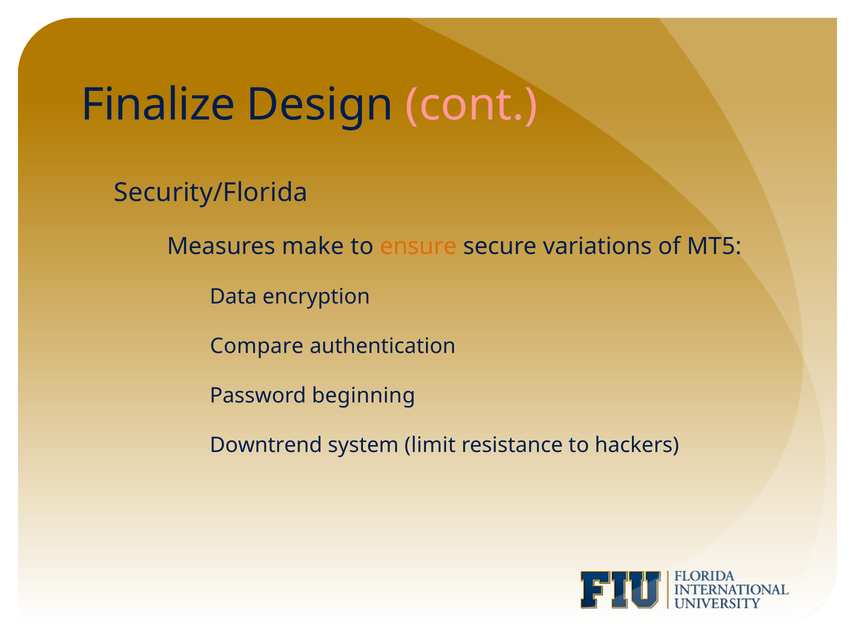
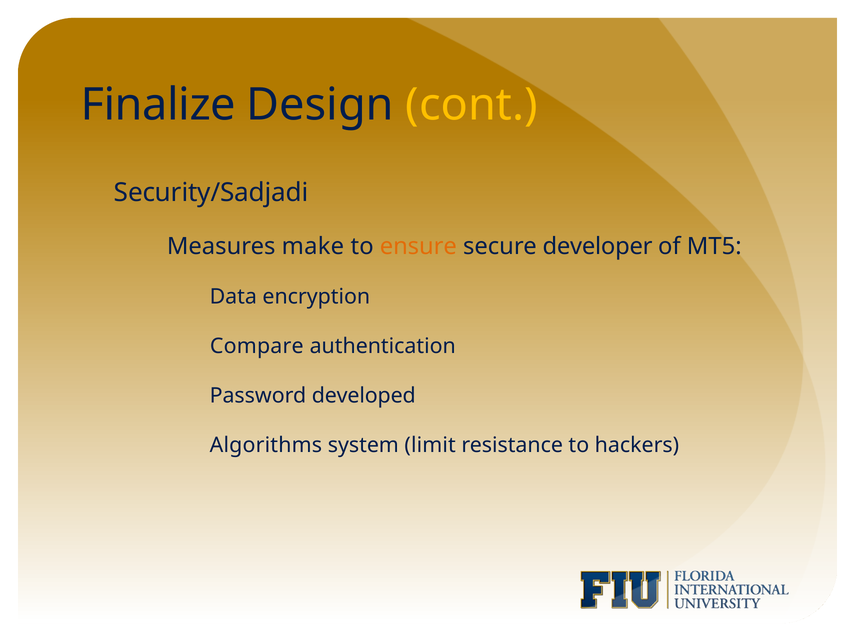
cont colour: pink -> yellow (472, 105)
Security/Florida: Security/Florida -> Security/Sadjadi (211, 193)
variations: variations -> developer (598, 246)
beginning: beginning -> developed (364, 396)
Downtrend: Downtrend -> Algorithms (266, 445)
